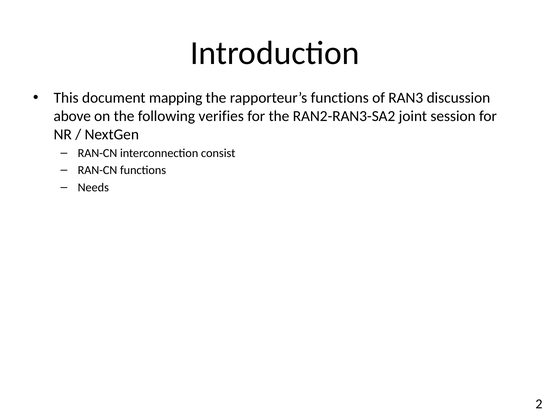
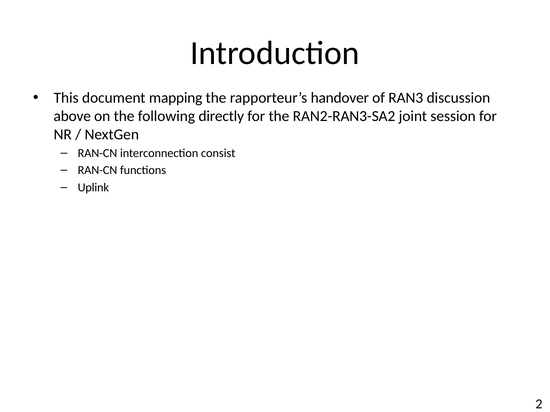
rapporteur’s functions: functions -> handover (340, 98)
verifies: verifies -> directly (221, 116)
Needs: Needs -> Uplink (93, 188)
